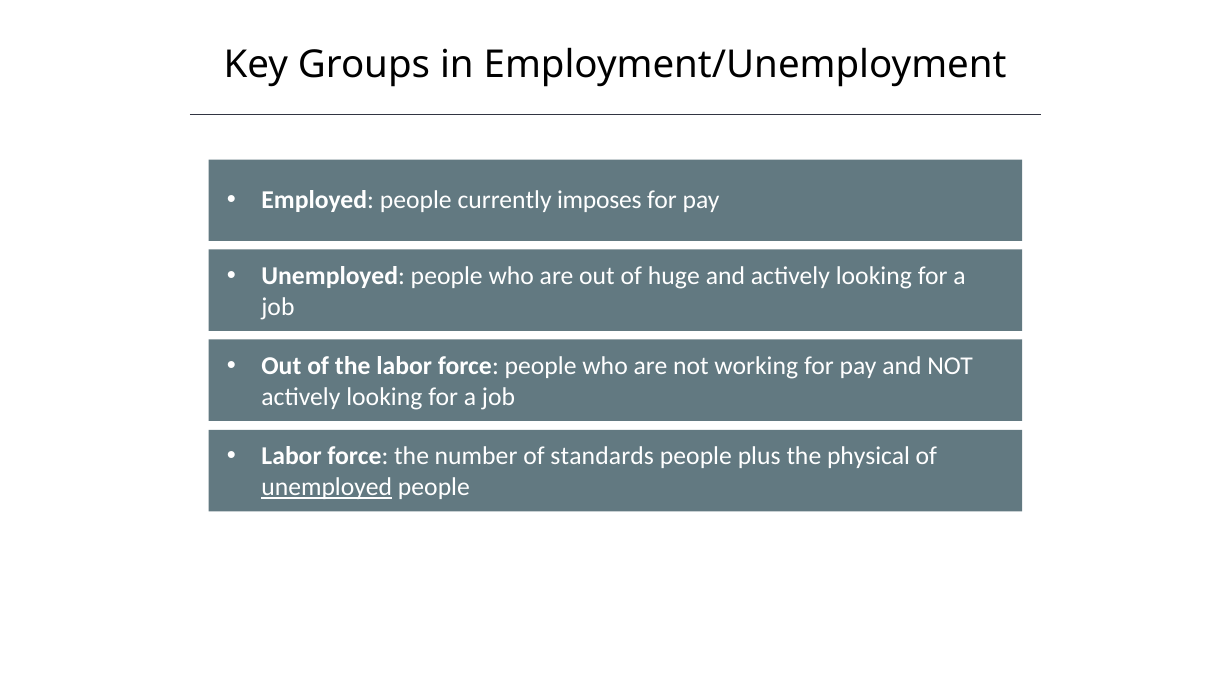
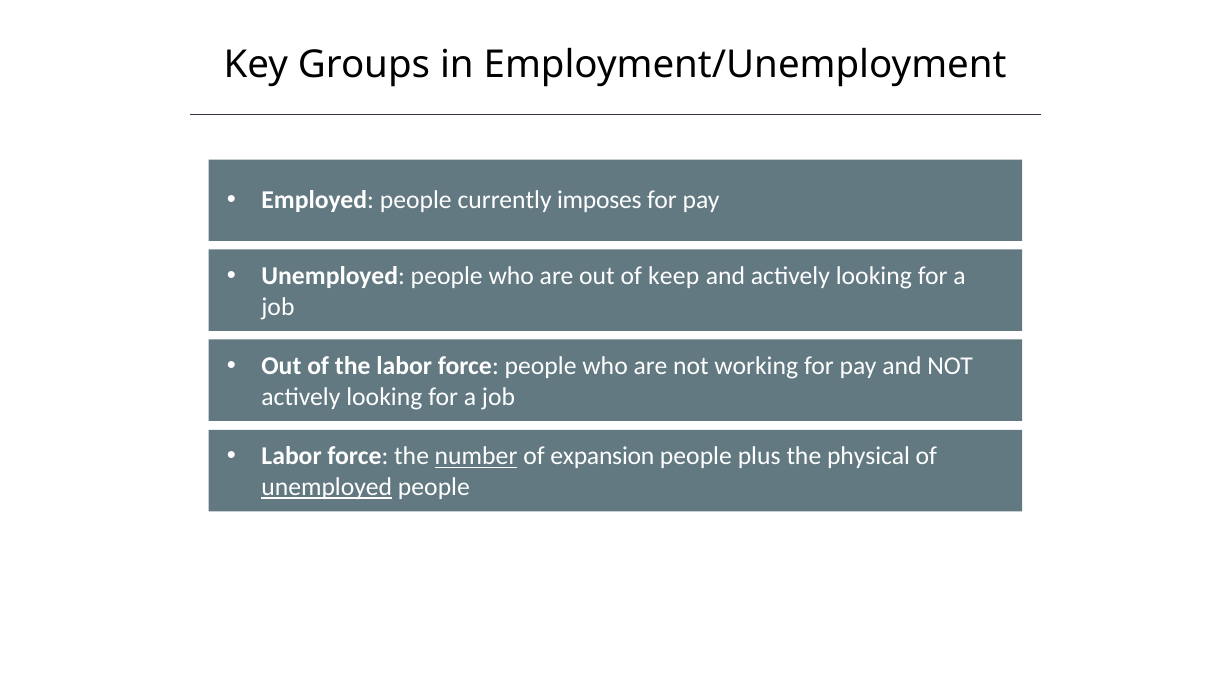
huge: huge -> keep (674, 276)
number underline: none -> present (476, 457)
standards: standards -> expansion (602, 457)
